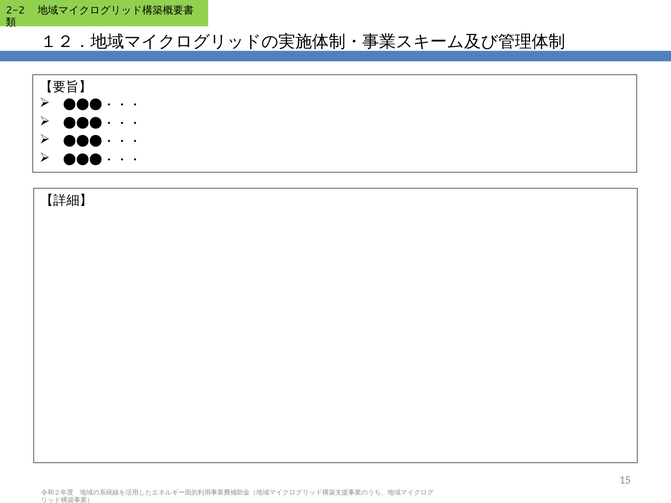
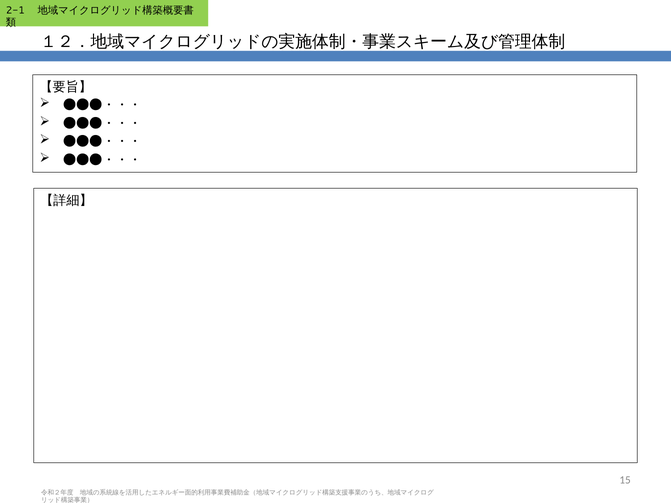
2-2: 2-2 -> 2-1 (15, 10)
